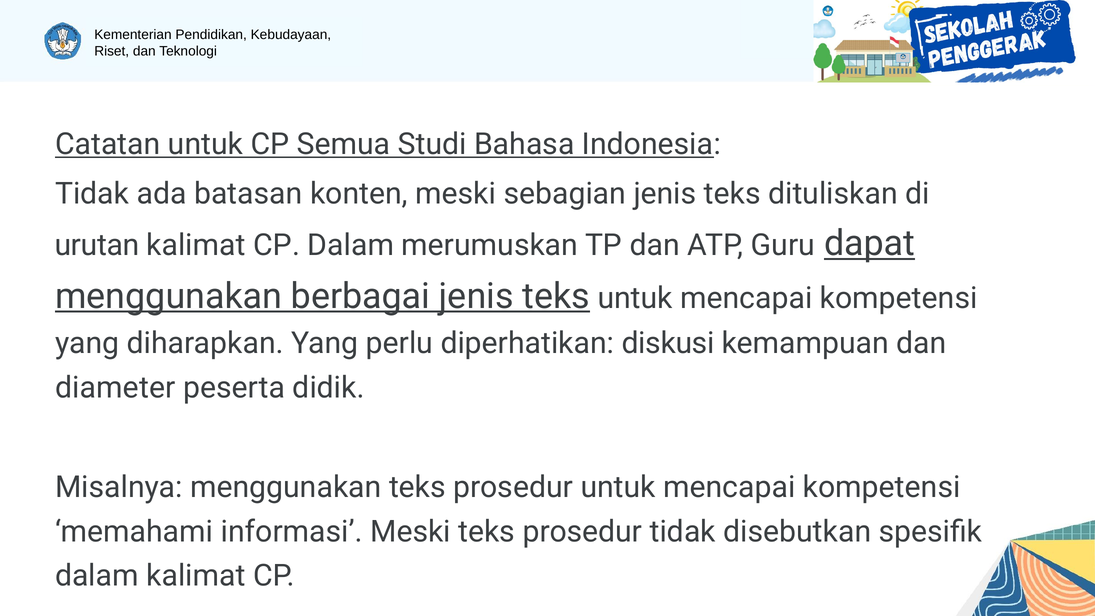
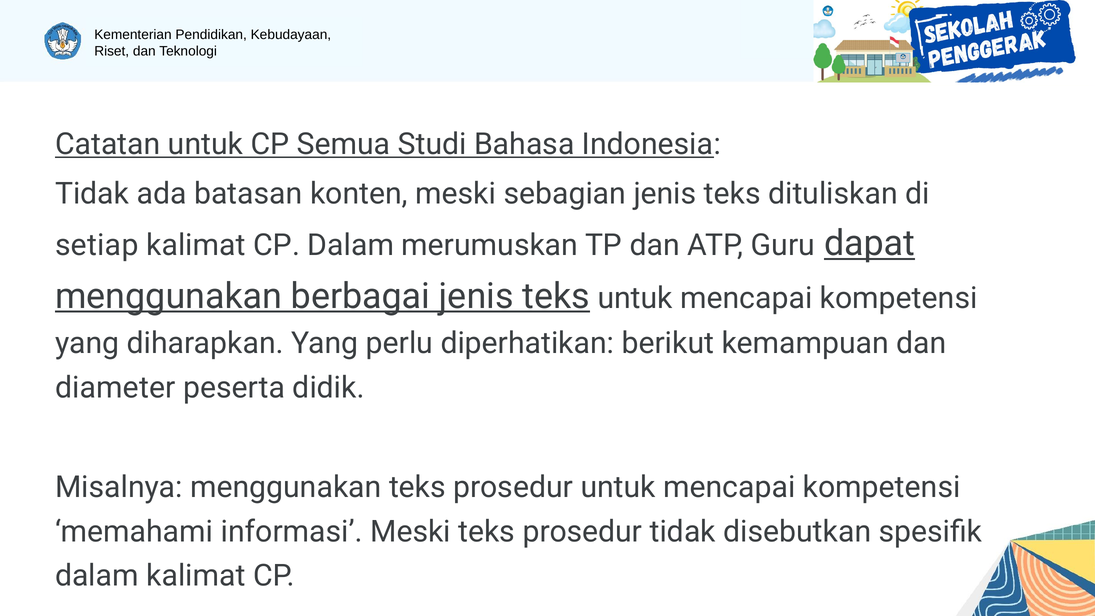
urutan: urutan -> setiap (97, 245)
diskusi: diskusi -> berikut (668, 343)
